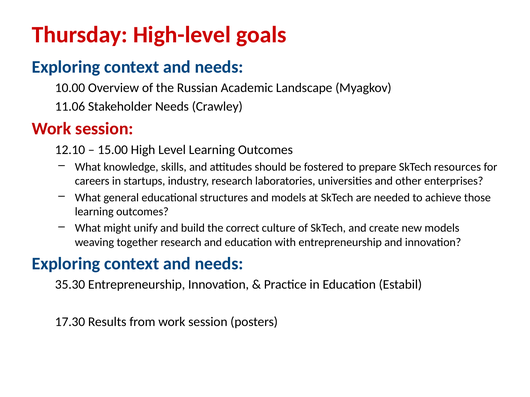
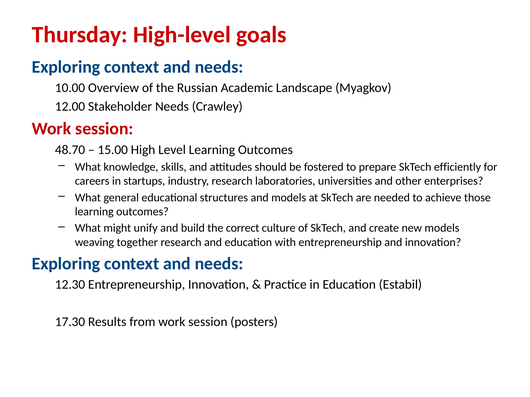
11.06: 11.06 -> 12.00 (70, 107)
12.10: 12.10 -> 48.70 (70, 150)
resources: resources -> efficiently (458, 167)
35.30: 35.30 -> 12.30 (70, 285)
